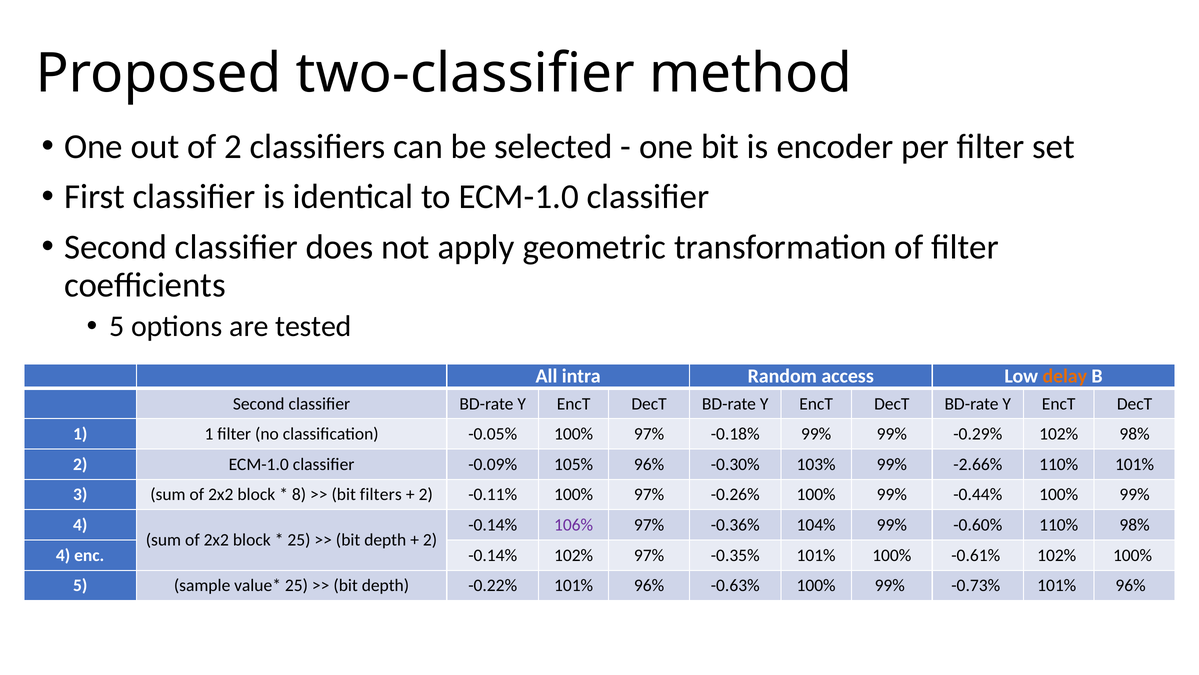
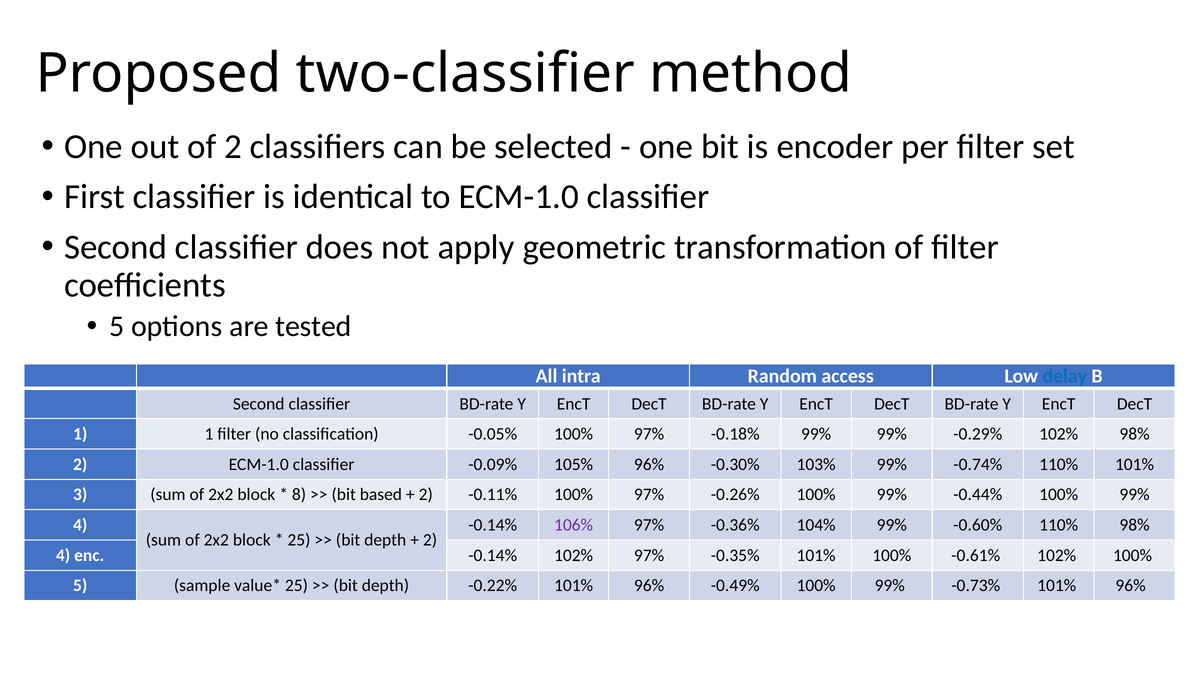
delay colour: orange -> blue (1065, 376)
-2.66%: -2.66% -> -0.74% (978, 464)
filters: filters -> based (381, 494)
-0.63%: -0.63% -> -0.49% (735, 585)
